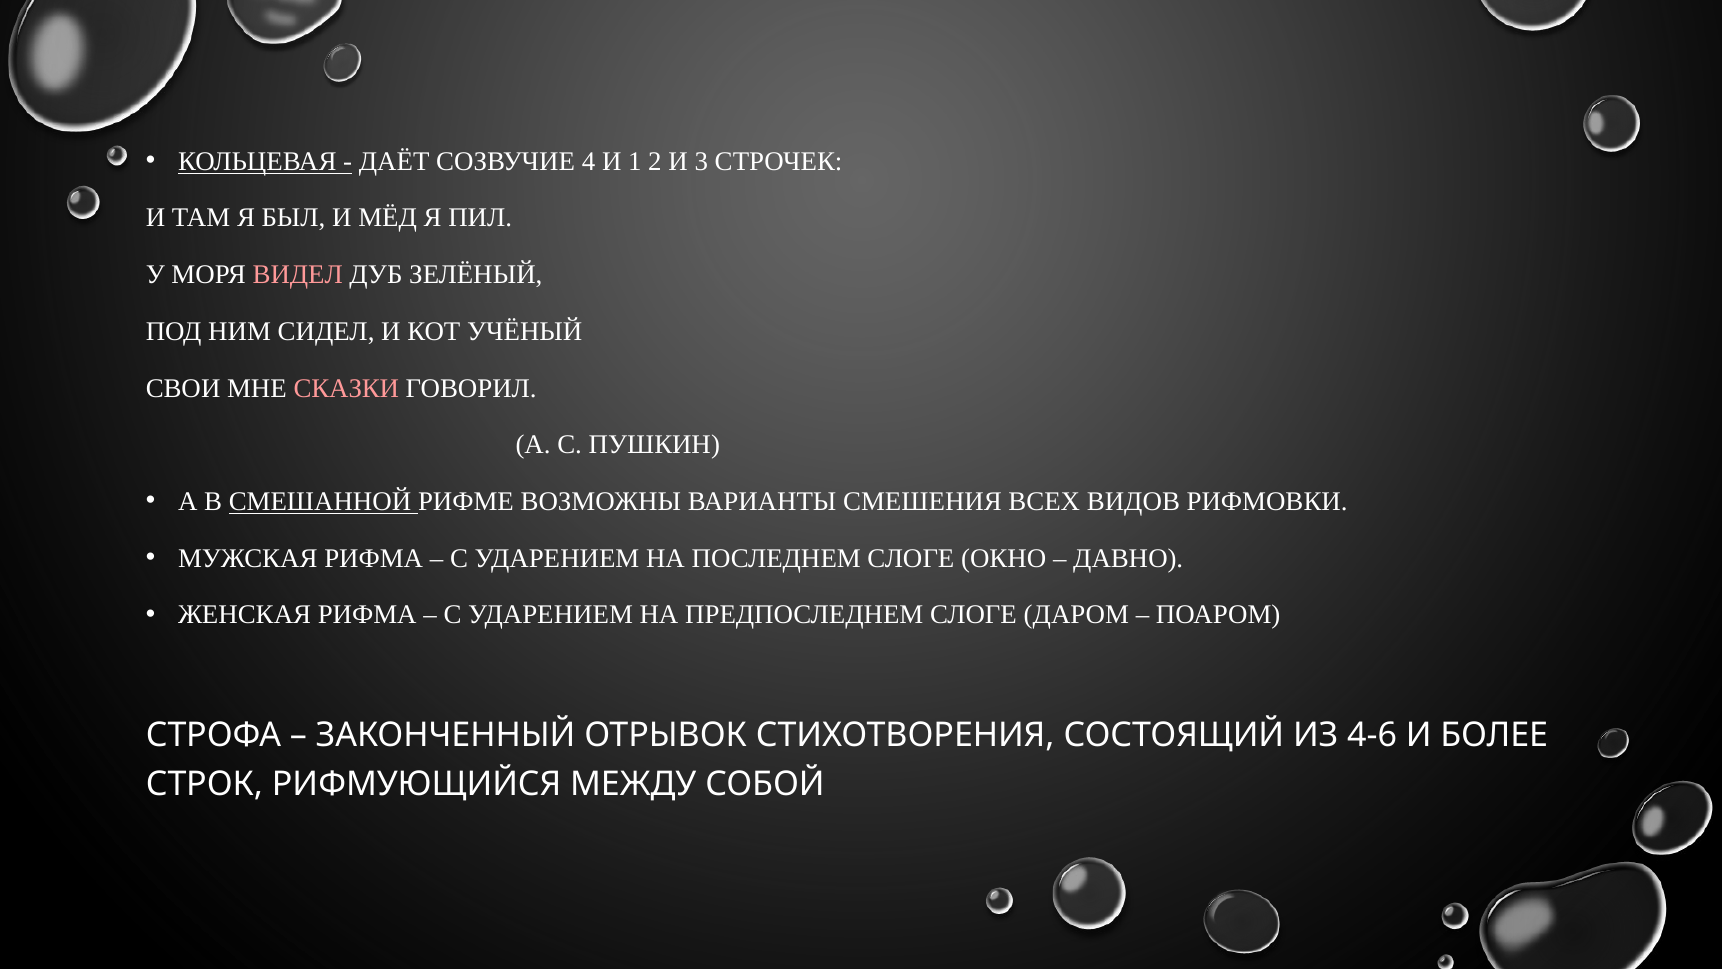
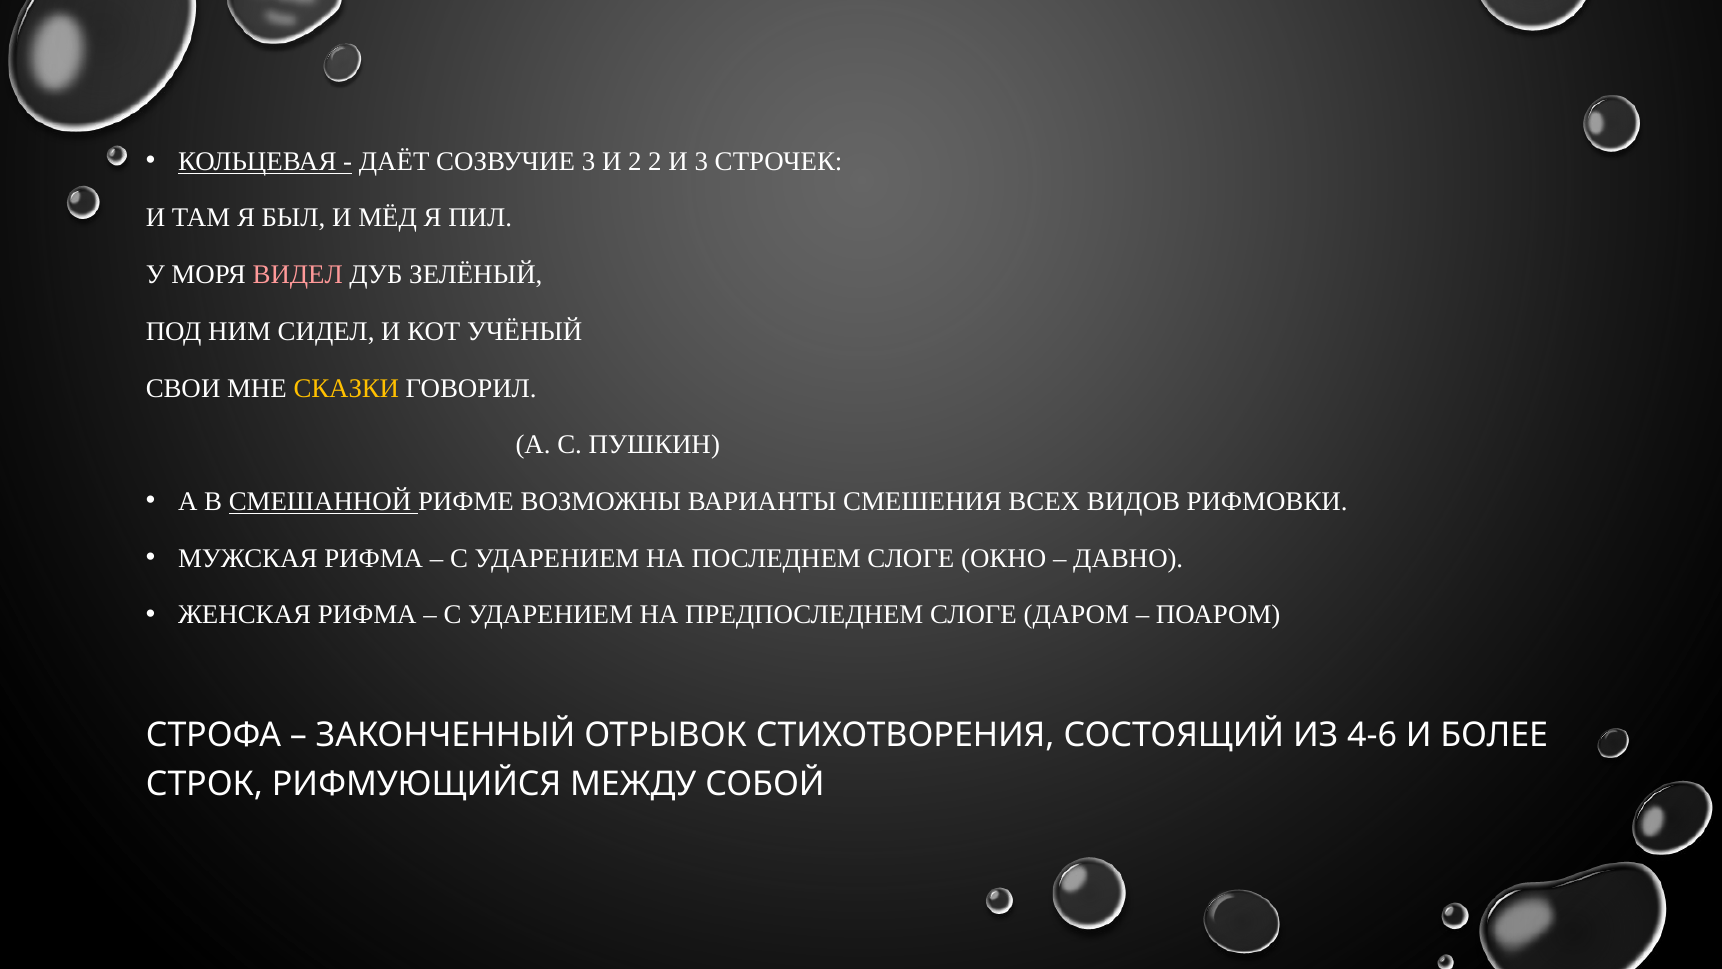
СОЗВУЧИЕ 4: 4 -> 3 (589, 161)
И 1: 1 -> 2 (635, 161)
СКАЗКИ colour: pink -> yellow (346, 388)
